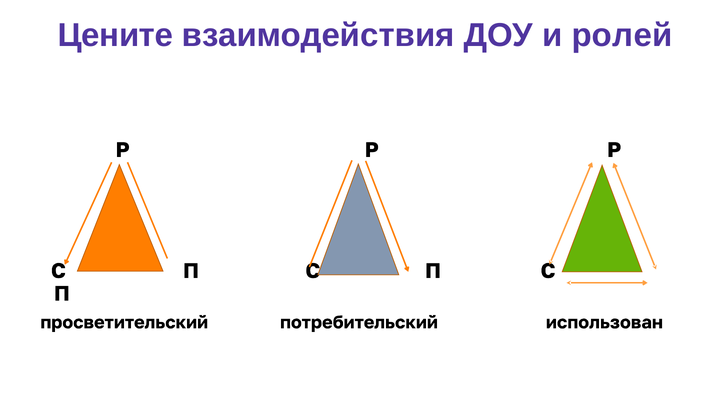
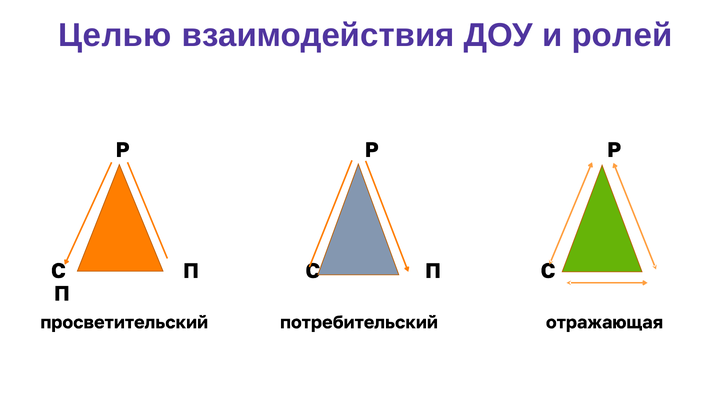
Цените: Цените -> Целью (115, 35)
использован: использован -> отражающая (604, 322)
